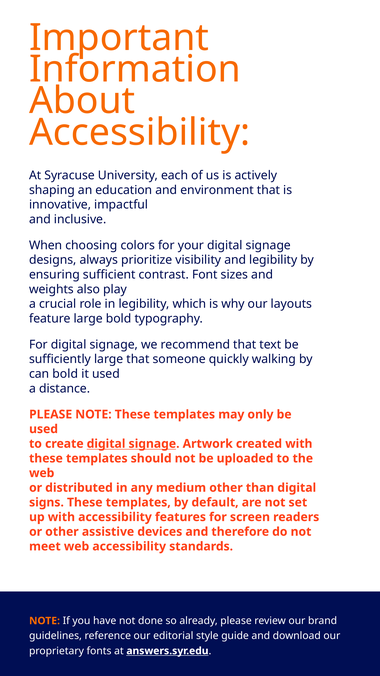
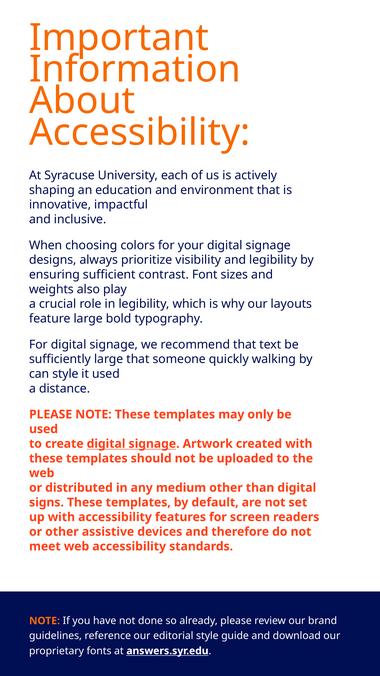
can bold: bold -> style (65, 373)
